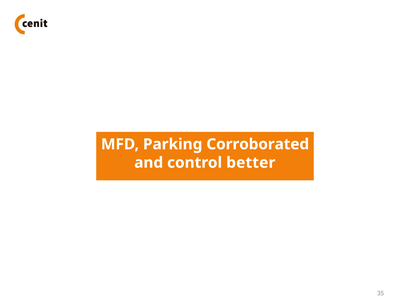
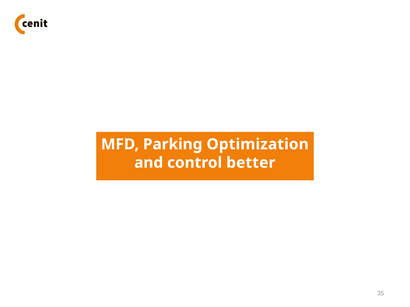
Corroborated: Corroborated -> Optimization (258, 144)
